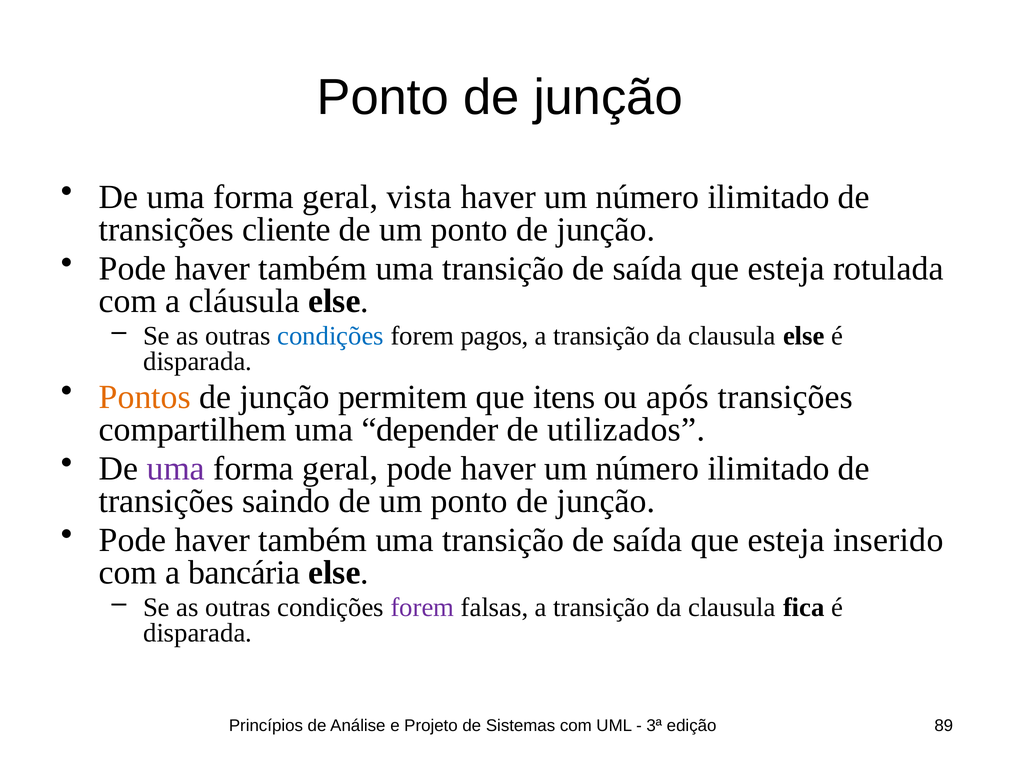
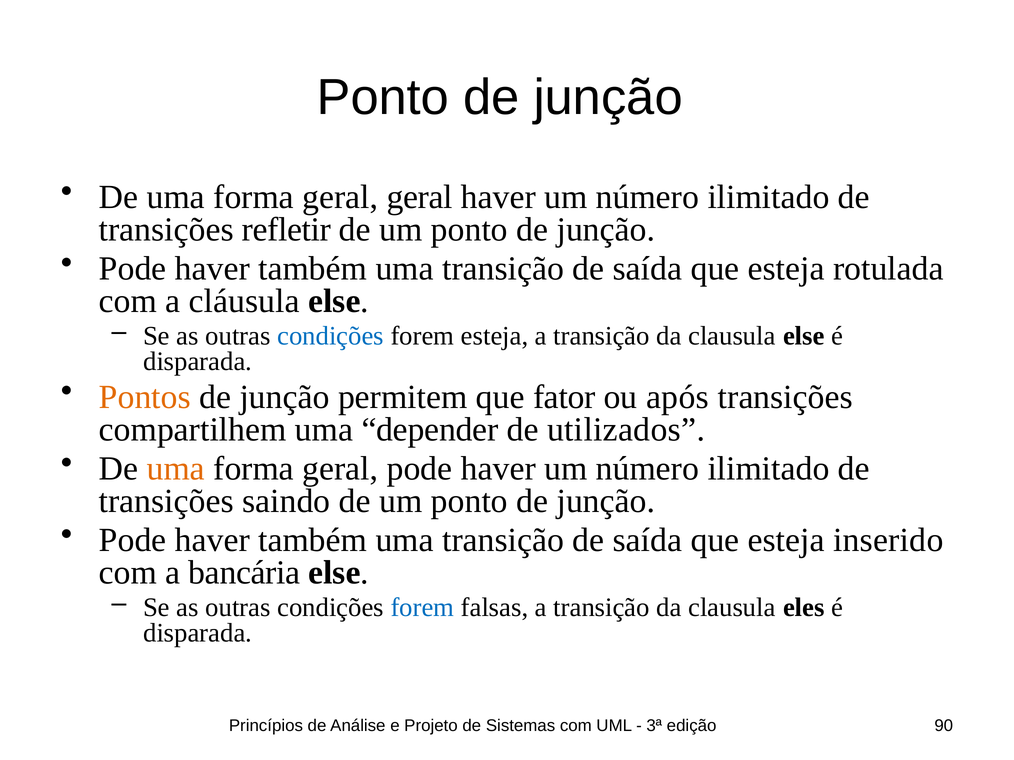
geral vista: vista -> geral (420, 197)
cliente: cliente -> refletir (286, 230)
forem pagos: pagos -> esteja (495, 336)
itens: itens -> fator (564, 397)
uma colour: purple -> orange (176, 469)
forem colour: purple -> blue (422, 608)
fica: fica -> eles (804, 608)
89: 89 -> 90 (944, 726)
